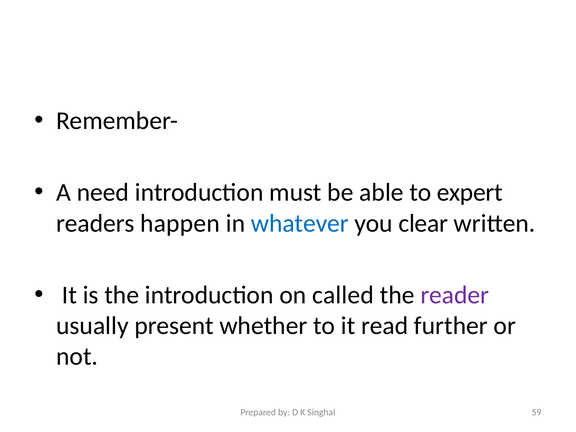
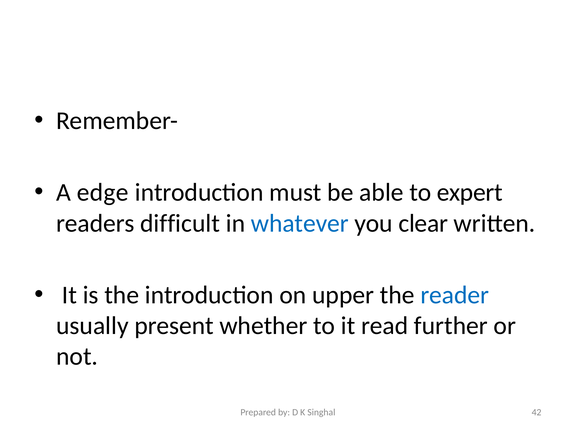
need: need -> edge (103, 193)
happen: happen -> difficult (180, 223)
called: called -> upper (343, 295)
reader colour: purple -> blue (455, 295)
59: 59 -> 42 (537, 412)
